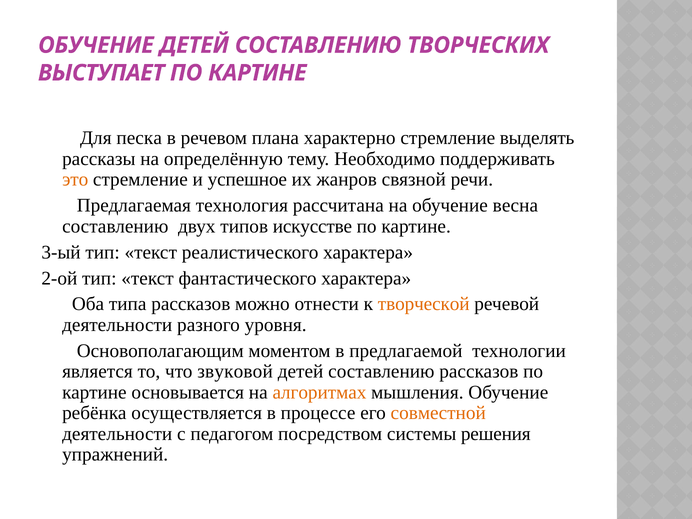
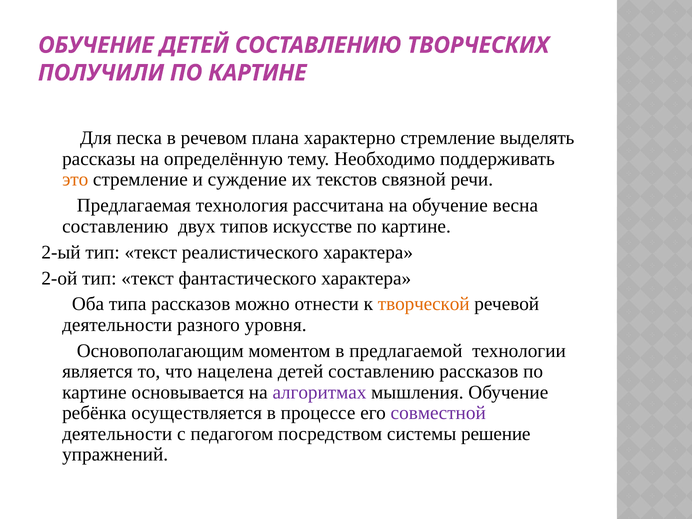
ВЫСТУПАЕТ: ВЫСТУПАЕТ -> ПОЛУЧИЛИ (101, 73)
успешное: успешное -> суждение (247, 180)
жанров: жанров -> текстов (347, 180)
3-ый: 3-ый -> 2-ый (61, 252)
звуковой: звуковой -> нацелена (235, 372)
алгоритмах colour: orange -> purple (319, 392)
совместной colour: orange -> purple (438, 413)
решения: решения -> решение (496, 434)
